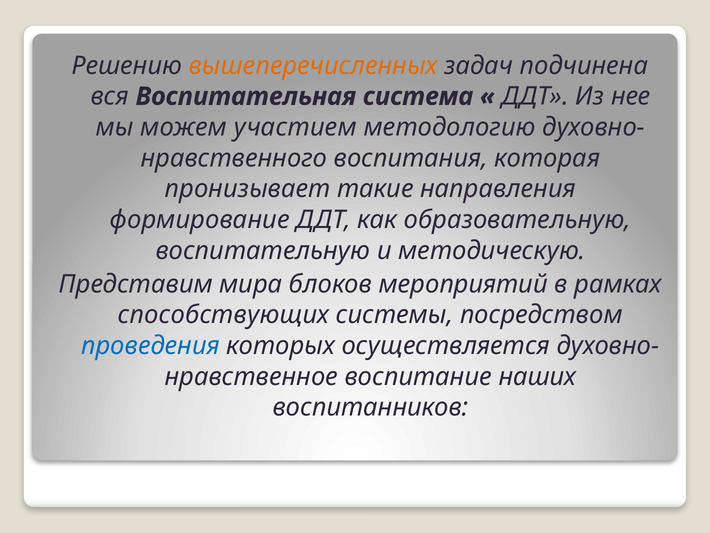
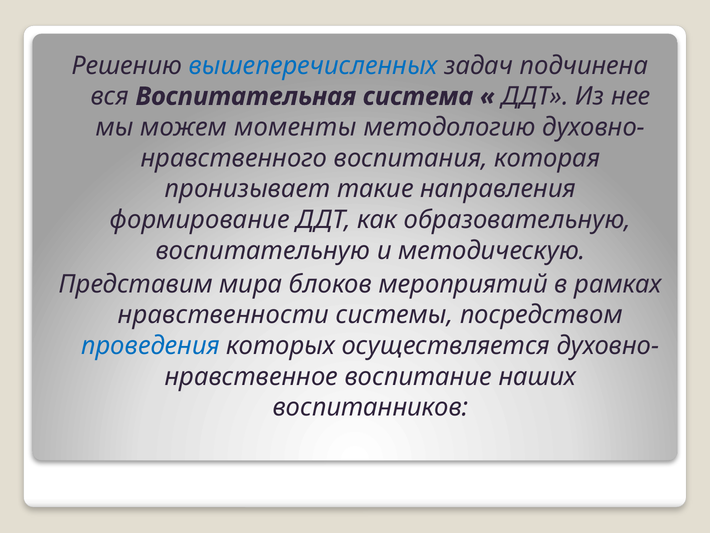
вышеперечисленных colour: orange -> blue (313, 66)
участием: участием -> моменты (295, 127)
способствующих: способствующих -> нравственности (223, 315)
